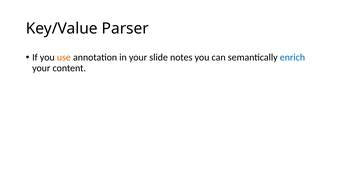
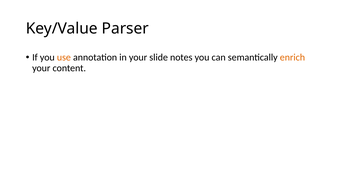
enrich colour: blue -> orange (292, 57)
